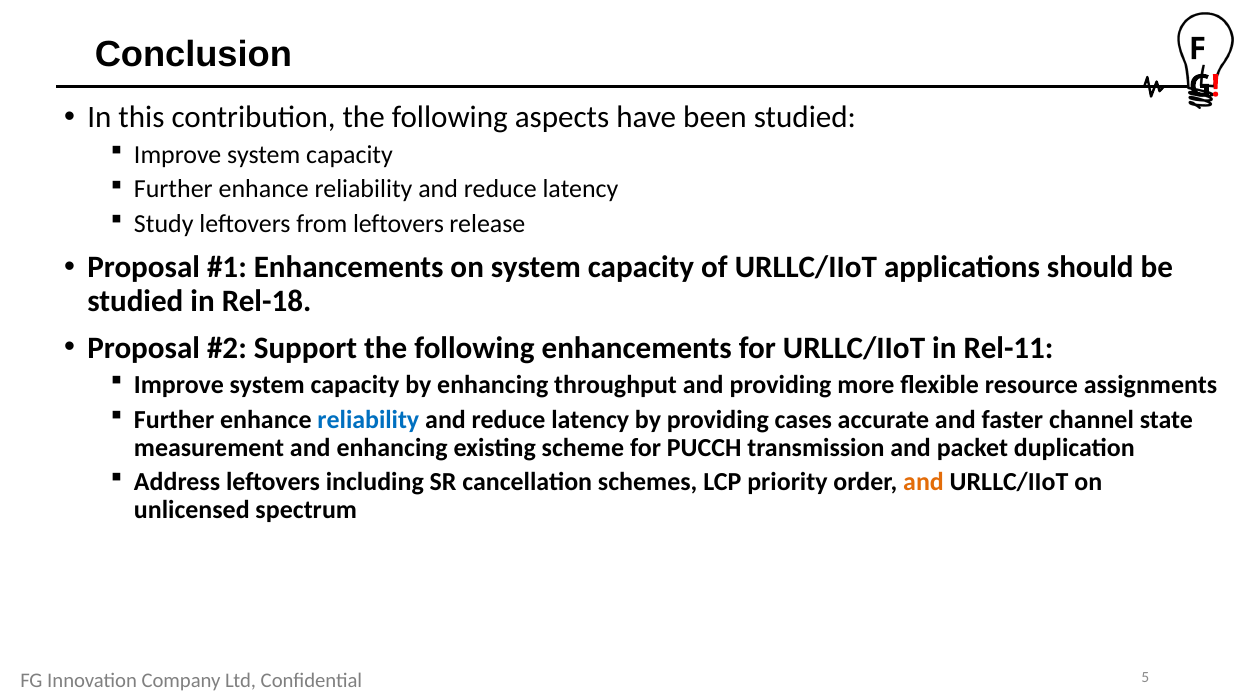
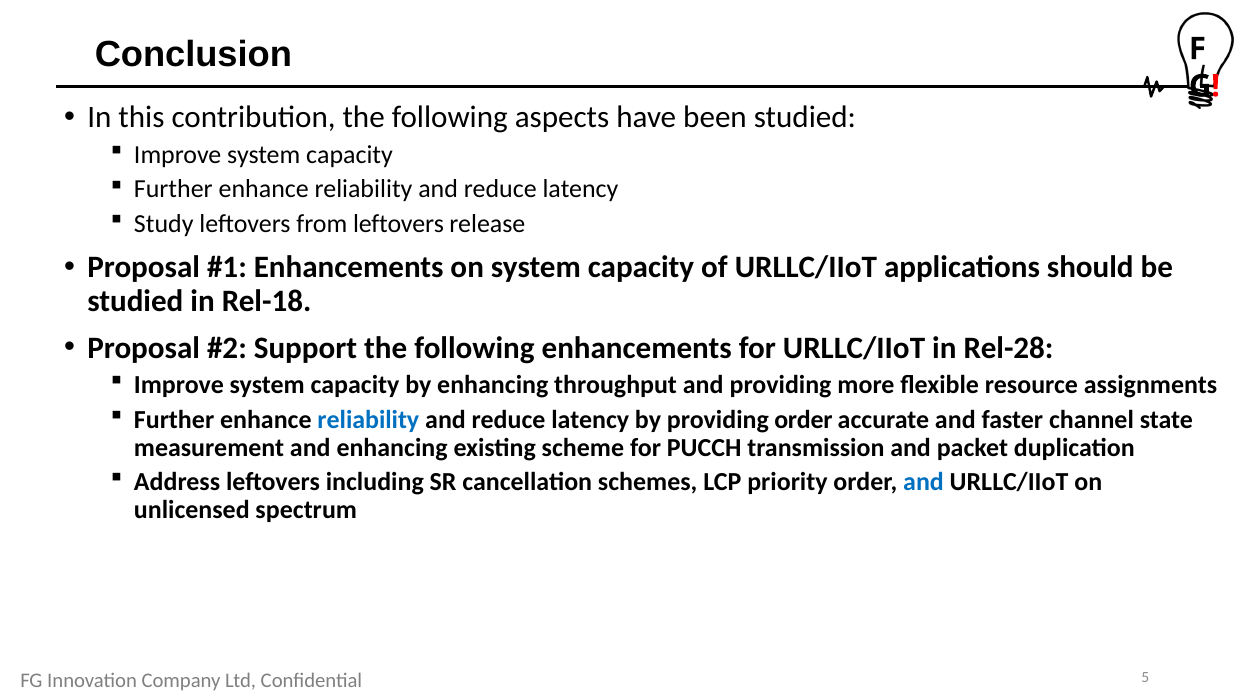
Rel-11: Rel-11 -> Rel-28 (1008, 348)
providing cases: cases -> order (803, 419)
and colour: orange -> blue (924, 482)
